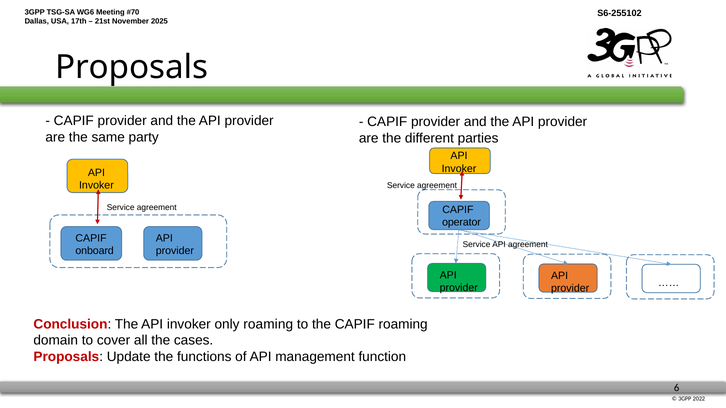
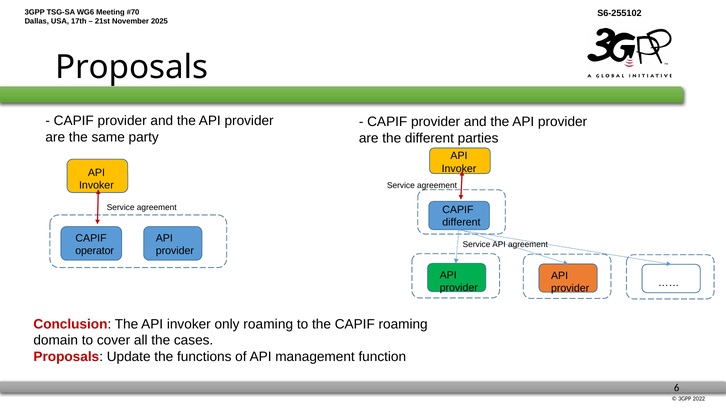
operator: operator -> different (461, 223)
onboard: onboard -> operator (95, 251)
